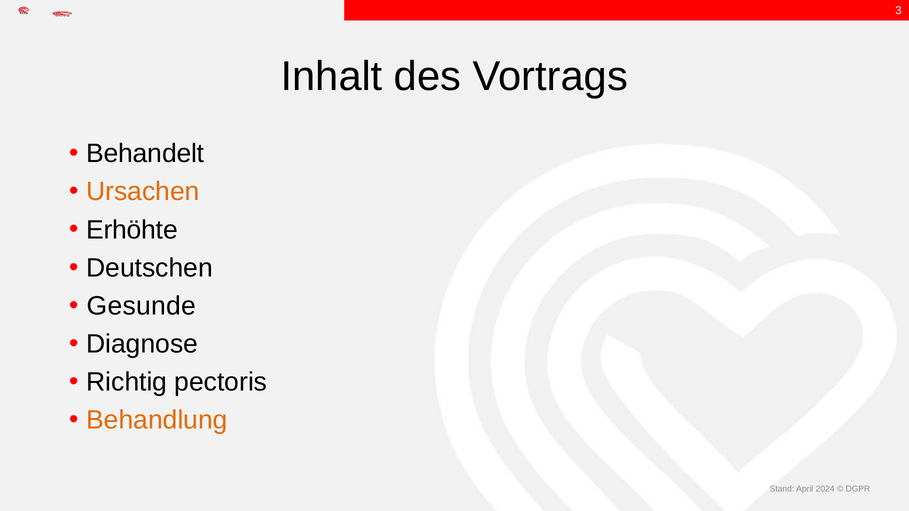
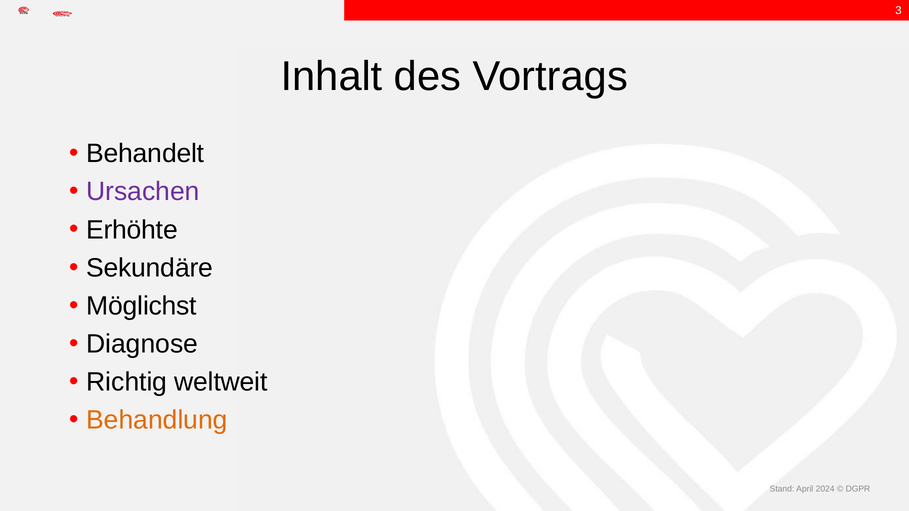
Ursachen colour: orange -> purple (143, 192)
Deutschen: Deutschen -> Sekundäre (150, 268)
Gesunde: Gesunde -> Möglichst (142, 306)
pectoris: pectoris -> weltweit (221, 382)
